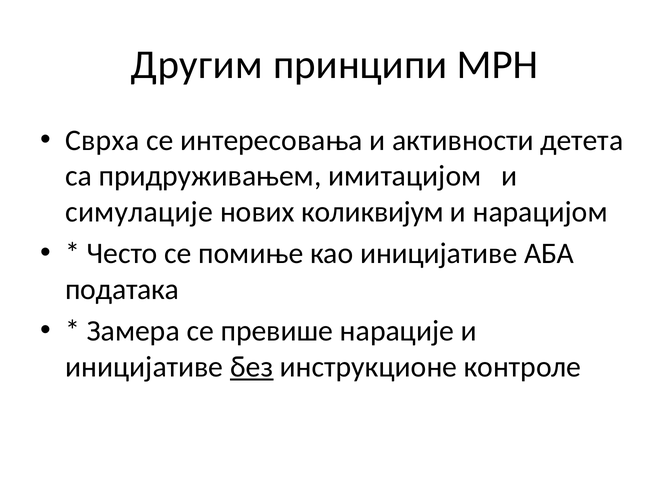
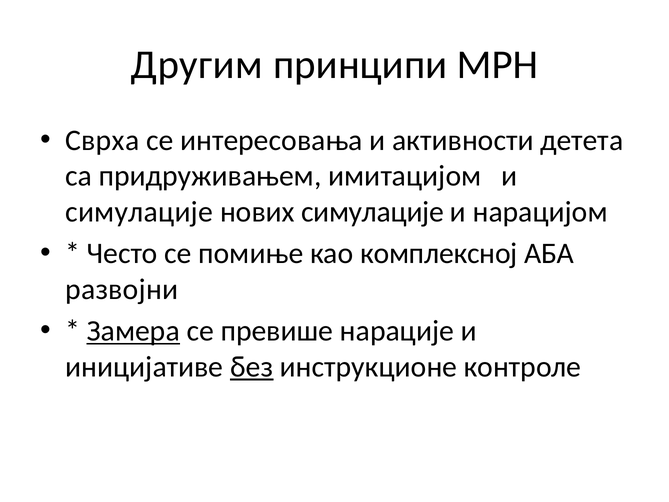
нових коликвијум: коликвијум -> симулације (372, 212)
као иницијативе: иницијативе -> комплексној (439, 253)
података: података -> развојни (122, 289)
Замера underline: none -> present (133, 331)
